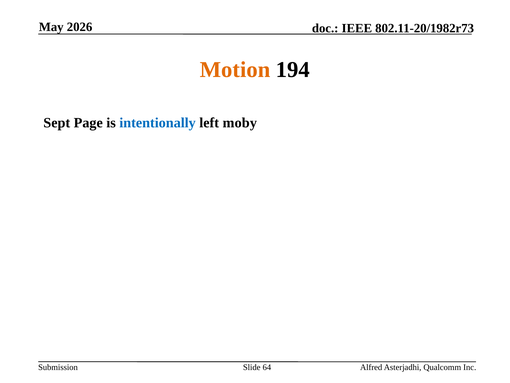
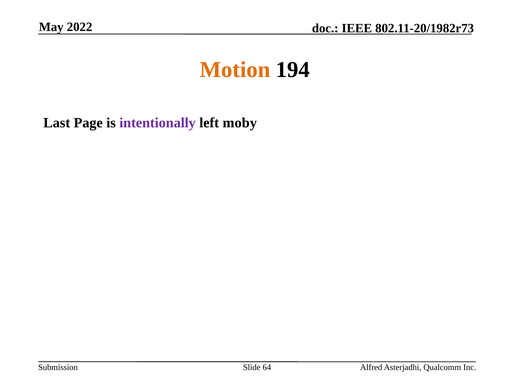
2026: 2026 -> 2022 (80, 27)
Sept: Sept -> Last (57, 123)
intentionally colour: blue -> purple (158, 123)
